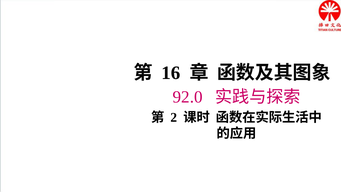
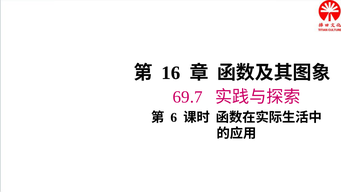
92.0: 92.0 -> 69.7 (188, 97)
2: 2 -> 6 (174, 117)
